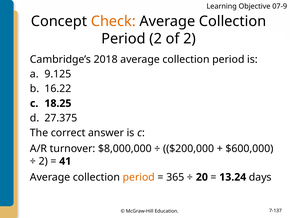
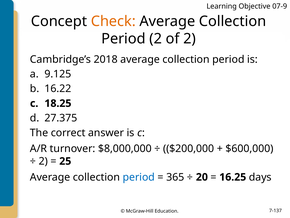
41: 41 -> 25 (65, 161)
period colour: orange -> blue (139, 177)
13.24: 13.24 -> 16.25 (233, 177)
